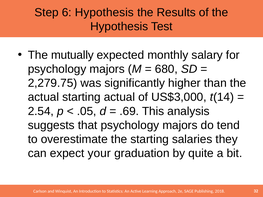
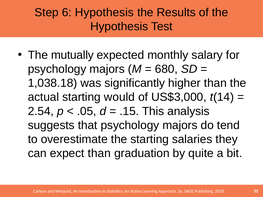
2,279.75: 2,279.75 -> 1,038.18 (53, 83)
starting actual: actual -> would (119, 97)
.69: .69 -> .15 (129, 111)
expect your: your -> than (99, 153)
